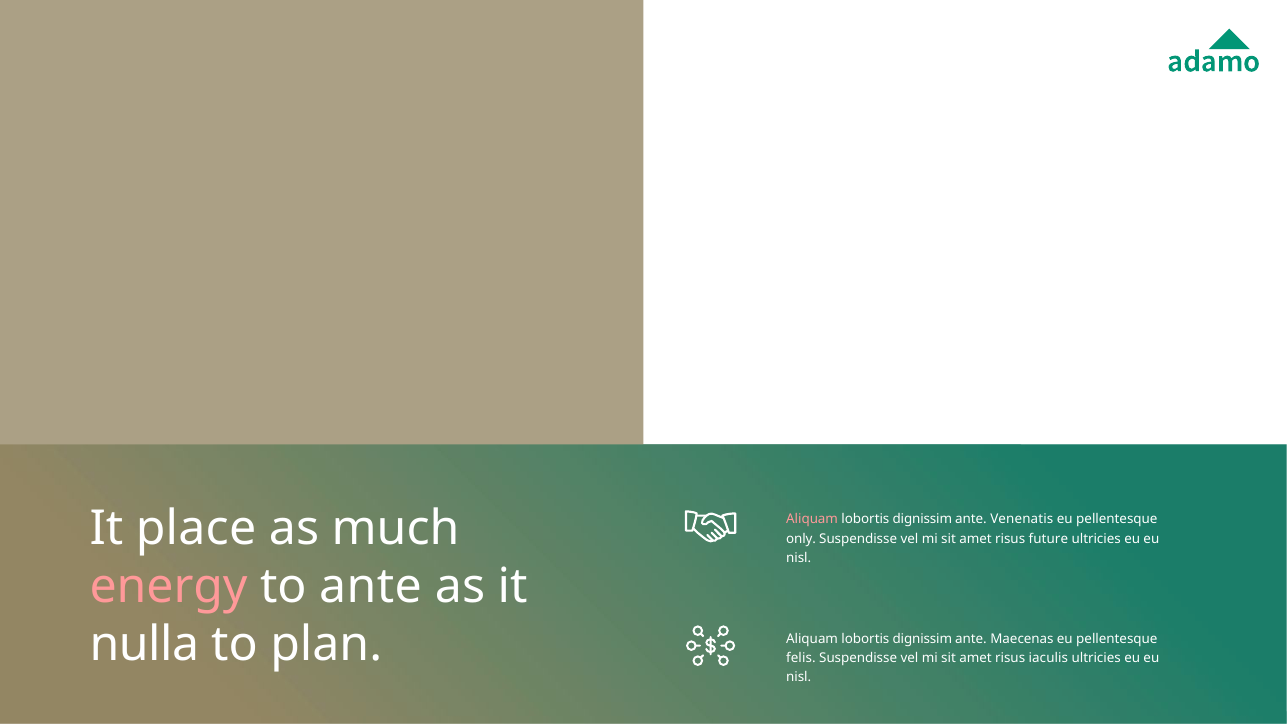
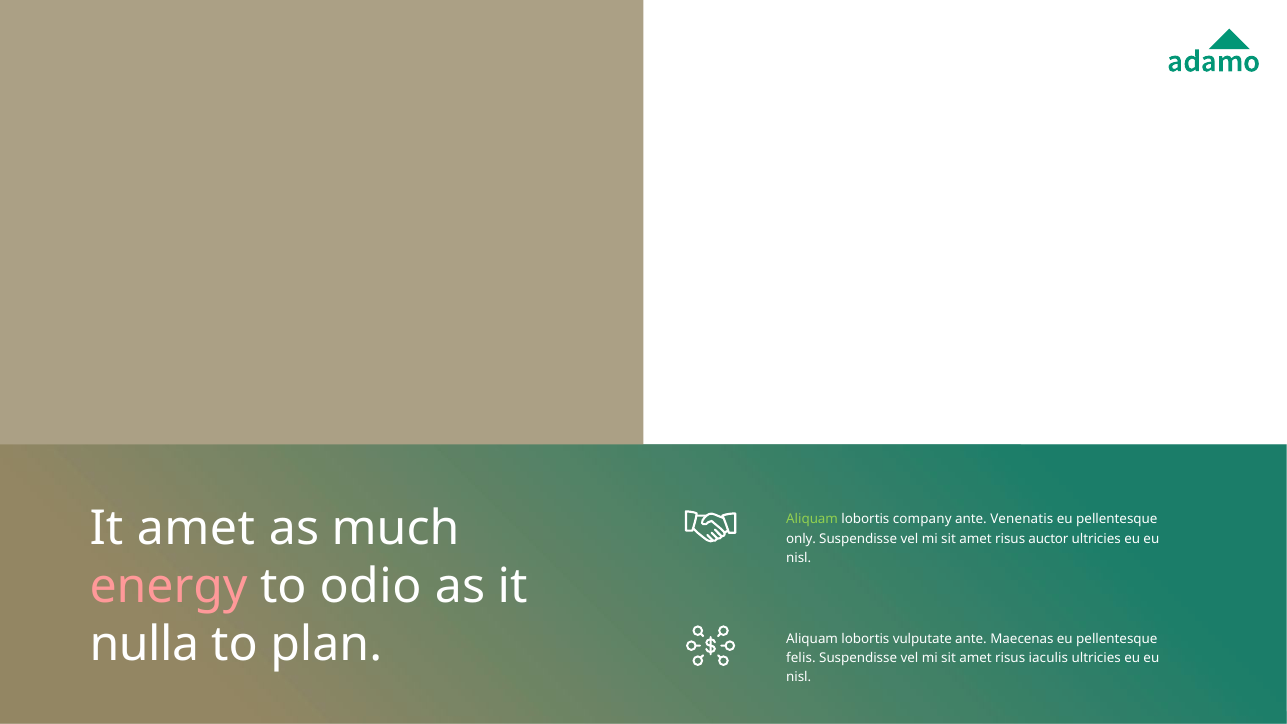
It place: place -> amet (196, 529)
Aliquam colour: pink -> light green (812, 520)
dignissim: dignissim -> company (922, 520)
future: future -> auctor (1048, 539)
to ante: ante -> odio (371, 587)
plan Aliquam lobortis dignissim: dignissim -> vulputate (922, 639)
